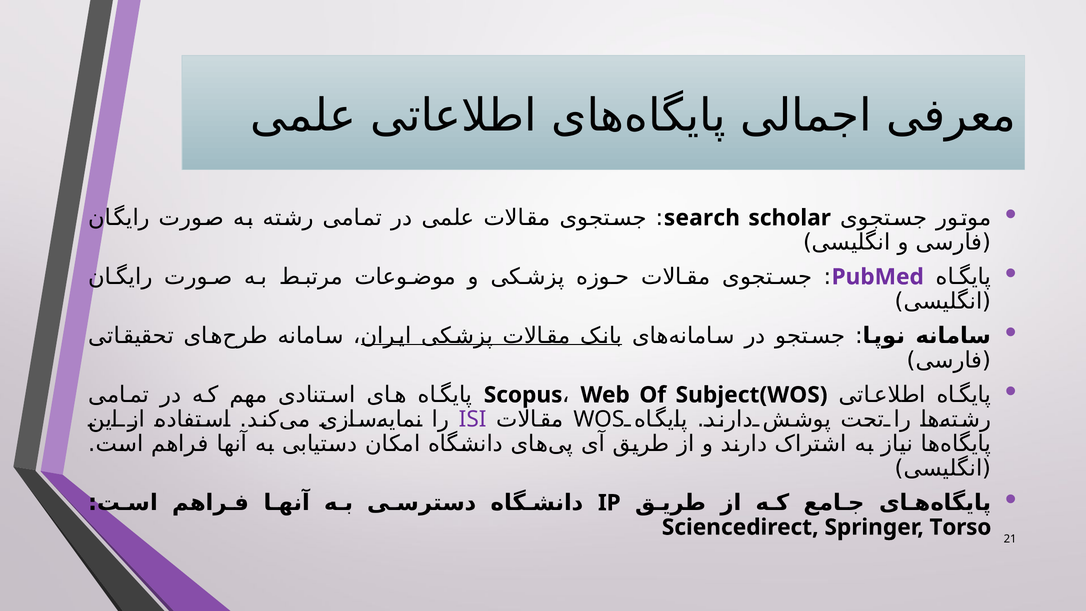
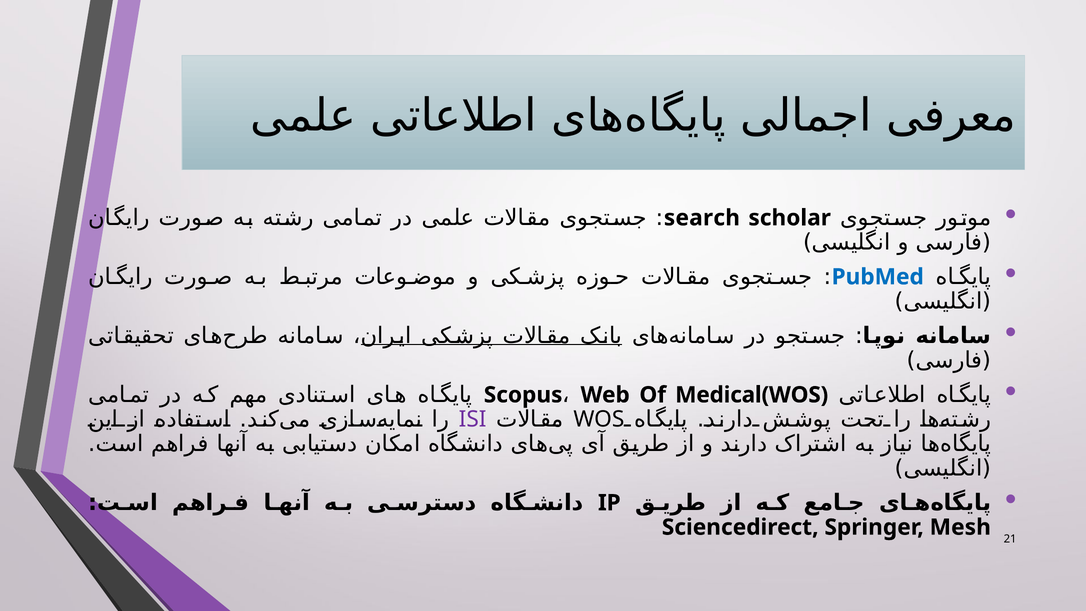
PubMed colour: purple -> blue (878, 277)
Subject(WOS: Subject(WOS -> Medical(WOS (752, 395)
Torso: Torso -> Mesh (960, 527)
